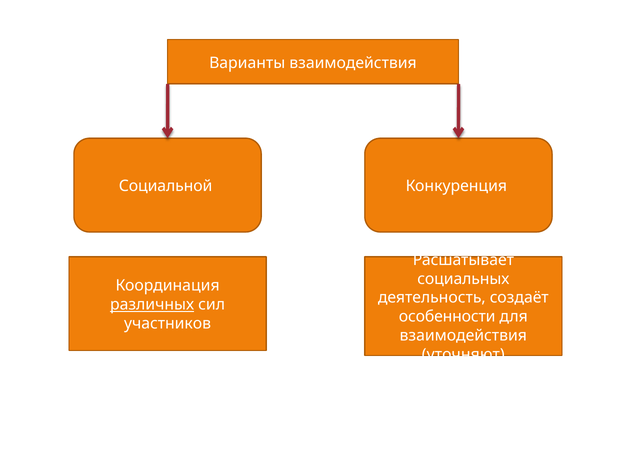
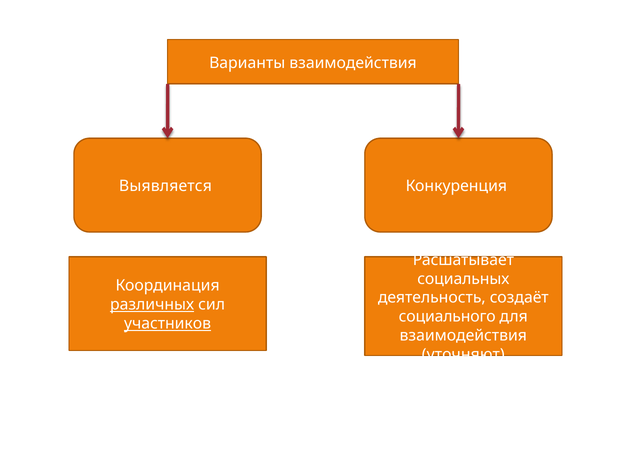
Социальной: Социальной -> Выявляется (165, 186)
особенности: особенности -> социального (447, 316)
участников underline: none -> present (168, 323)
